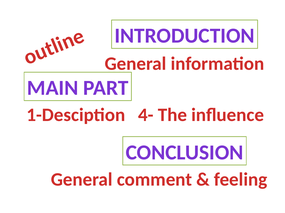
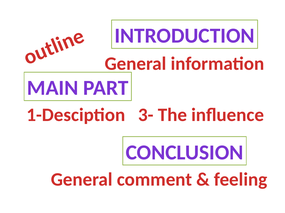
4-: 4- -> 3- (146, 115)
